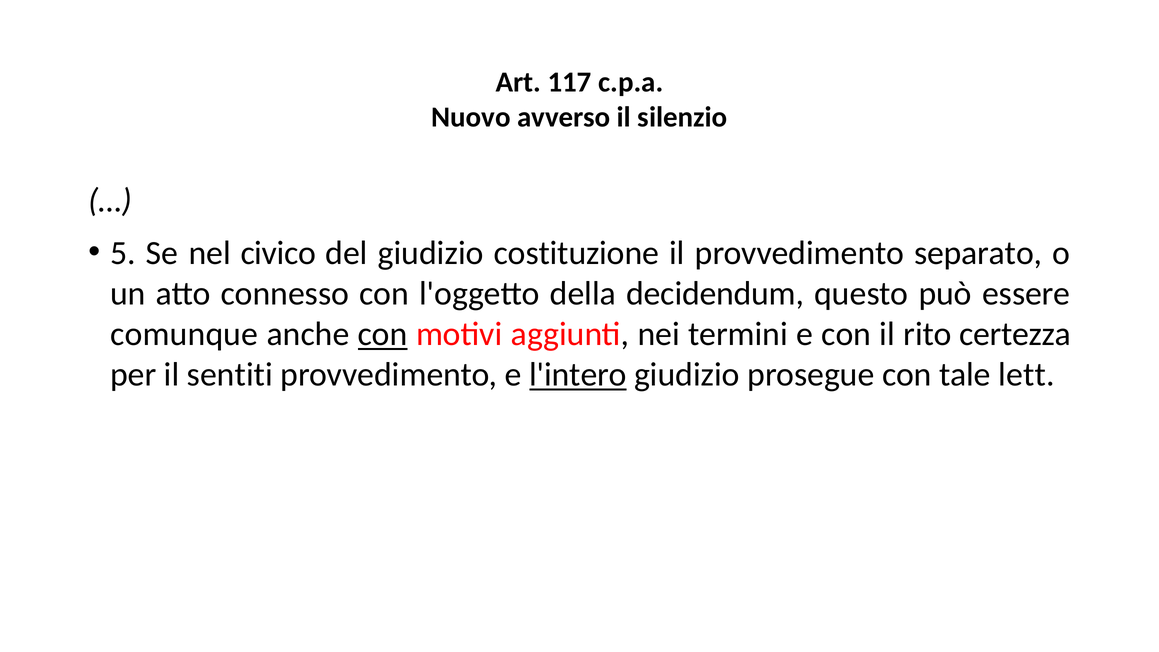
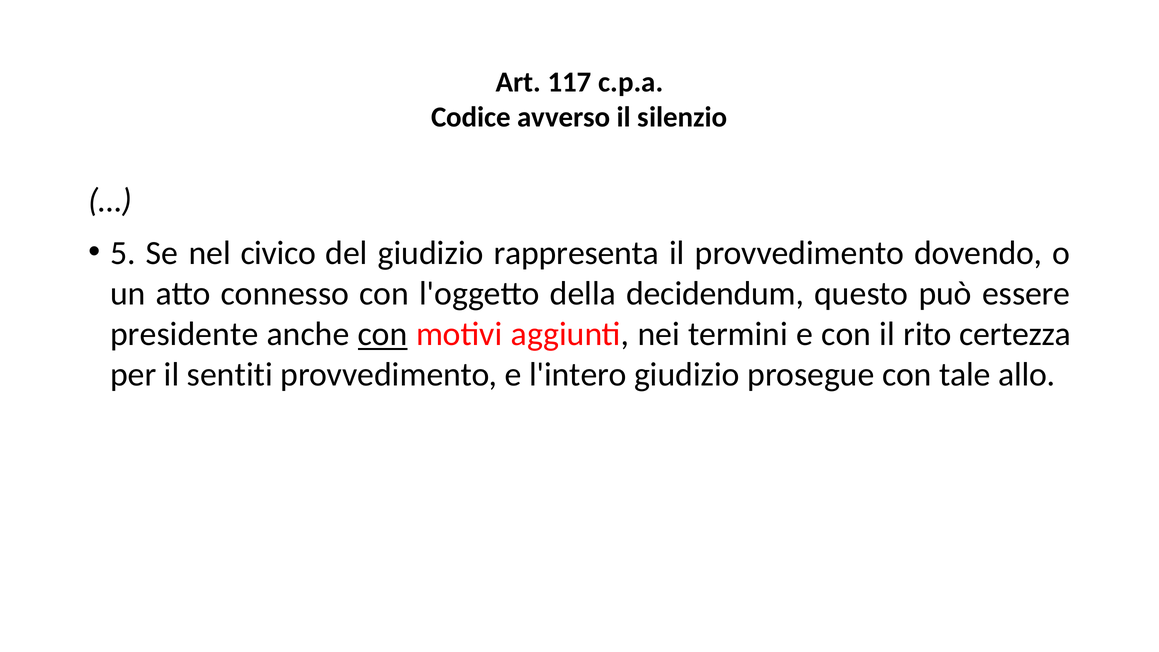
Nuovo: Nuovo -> Codice (471, 117)
costituzione: costituzione -> rappresenta (576, 253)
separato: separato -> dovendo (978, 253)
comunque: comunque -> presidente (184, 334)
l'intero underline: present -> none (578, 375)
lett: lett -> allo (1027, 375)
